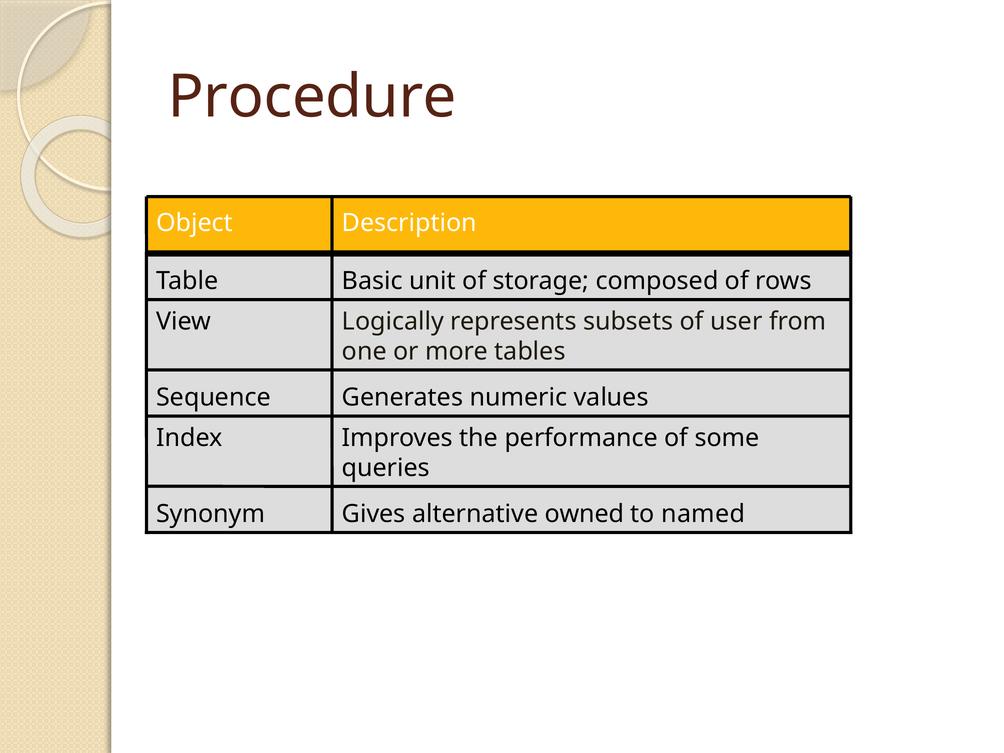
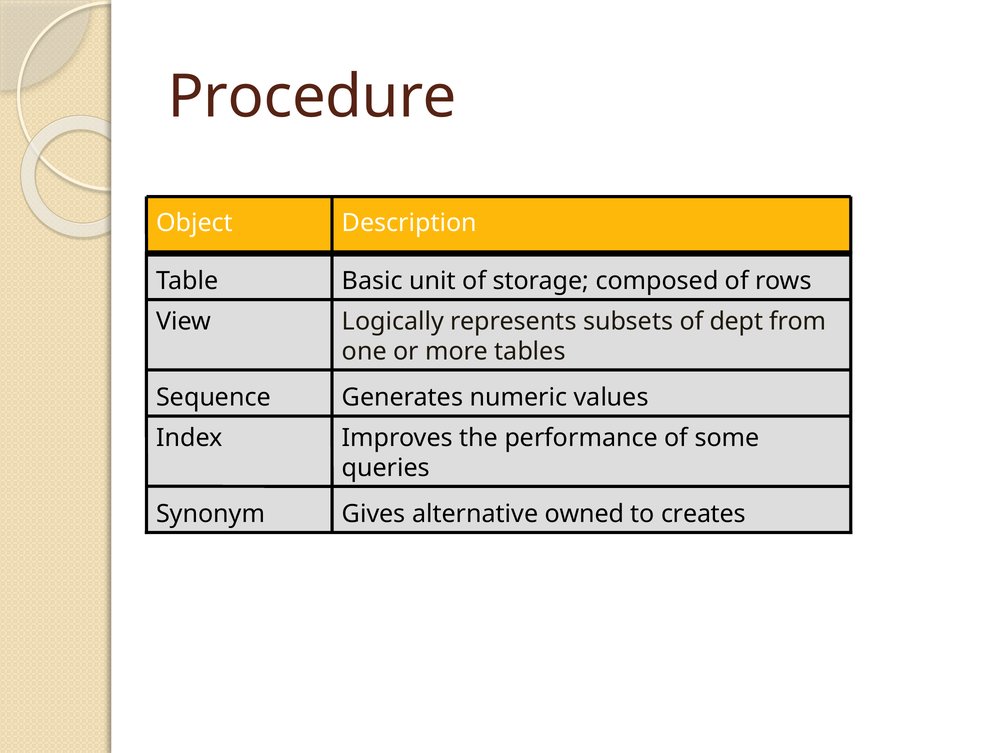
user: user -> dept (736, 321)
named: named -> creates (703, 514)
